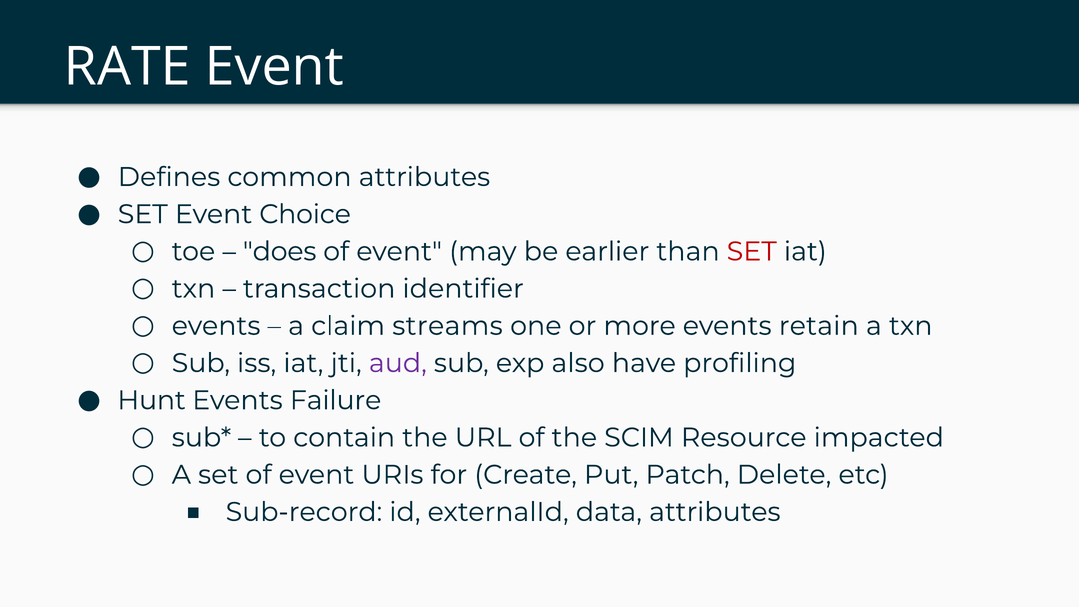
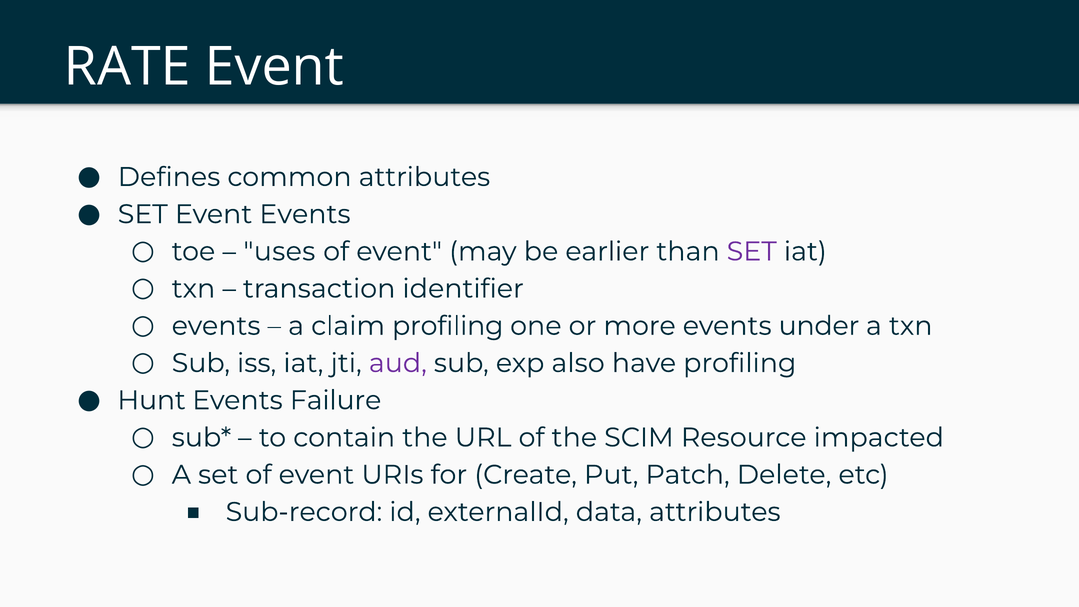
Event Choice: Choice -> Events (305, 214)
does: does -> uses (279, 251)
SET colour: red -> purple (752, 251)
claim streams: streams -> profiling (448, 326)
retain: retain -> under (819, 326)
